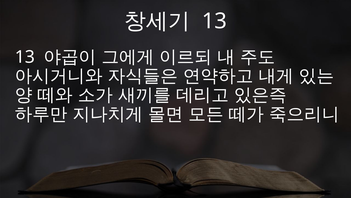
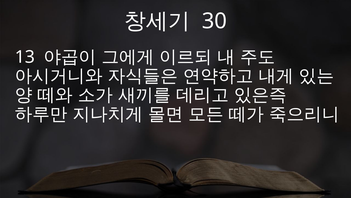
13: 13 -> 30 (214, 21)
